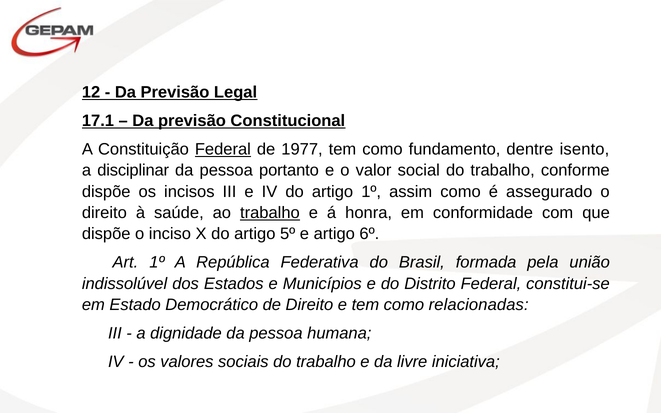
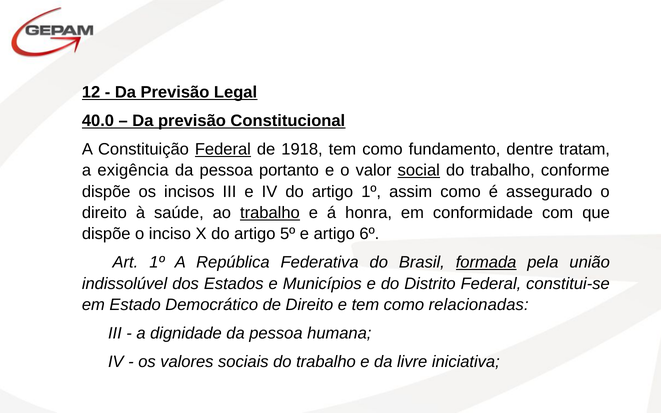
17.1: 17.1 -> 40.0 (98, 121)
1977: 1977 -> 1918 (302, 149)
isento: isento -> tratam (585, 149)
disciplinar: disciplinar -> exigência (133, 170)
social underline: none -> present (419, 170)
formada underline: none -> present (486, 263)
